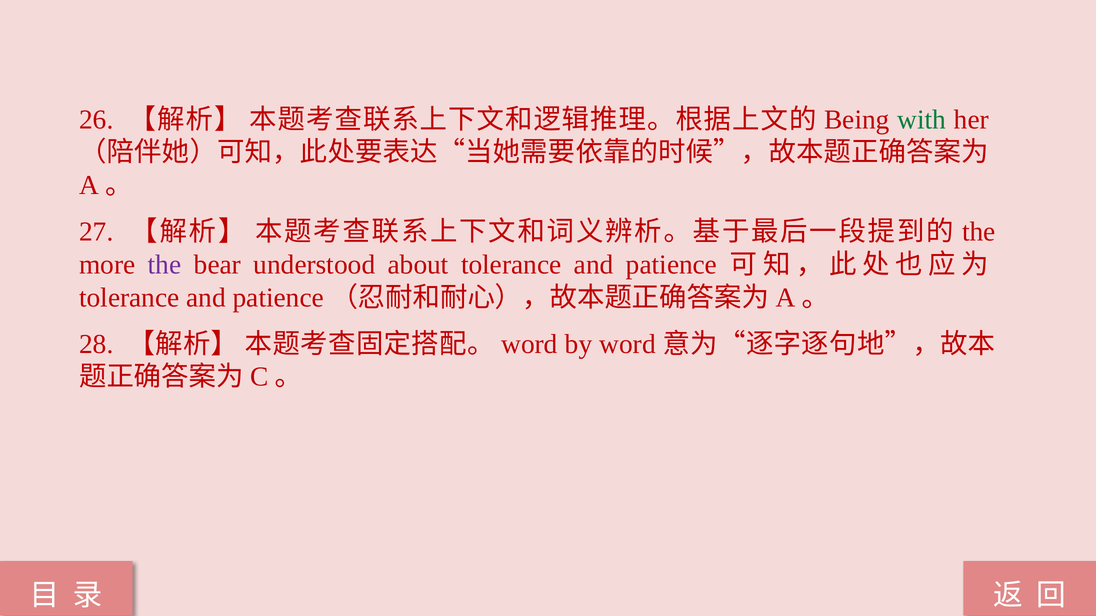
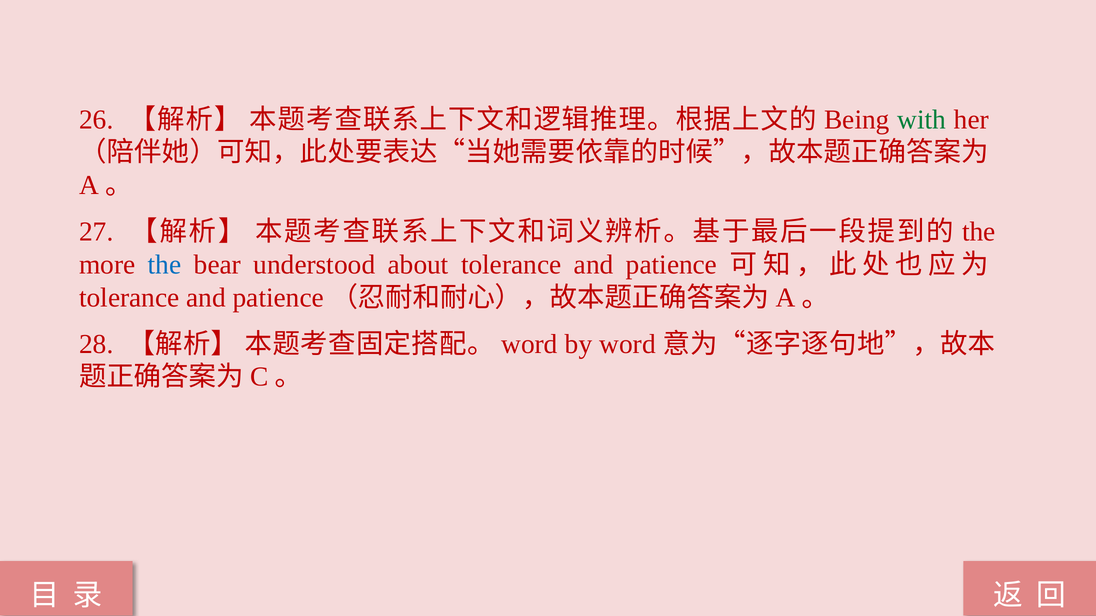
the colour: purple -> blue (165, 265)
